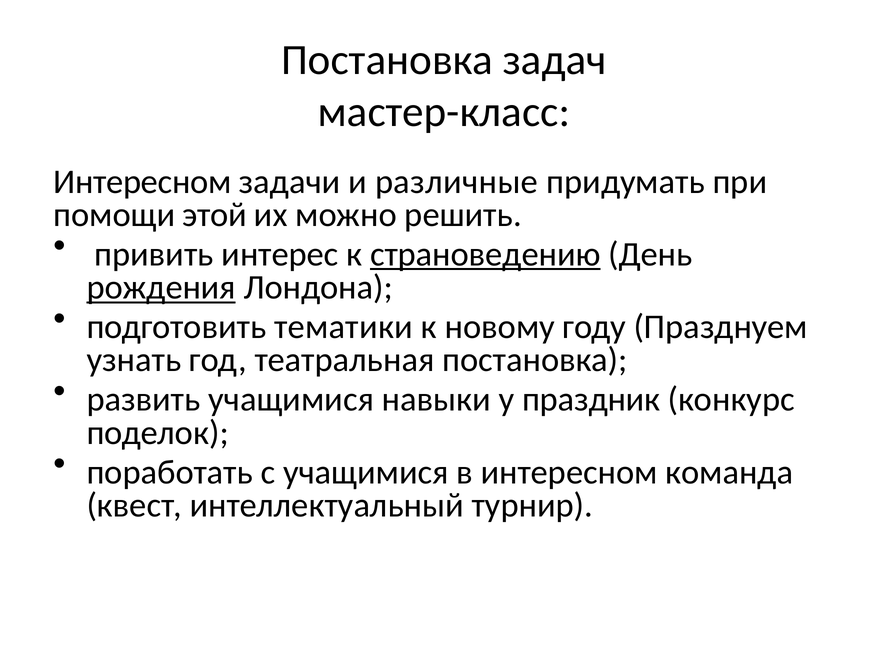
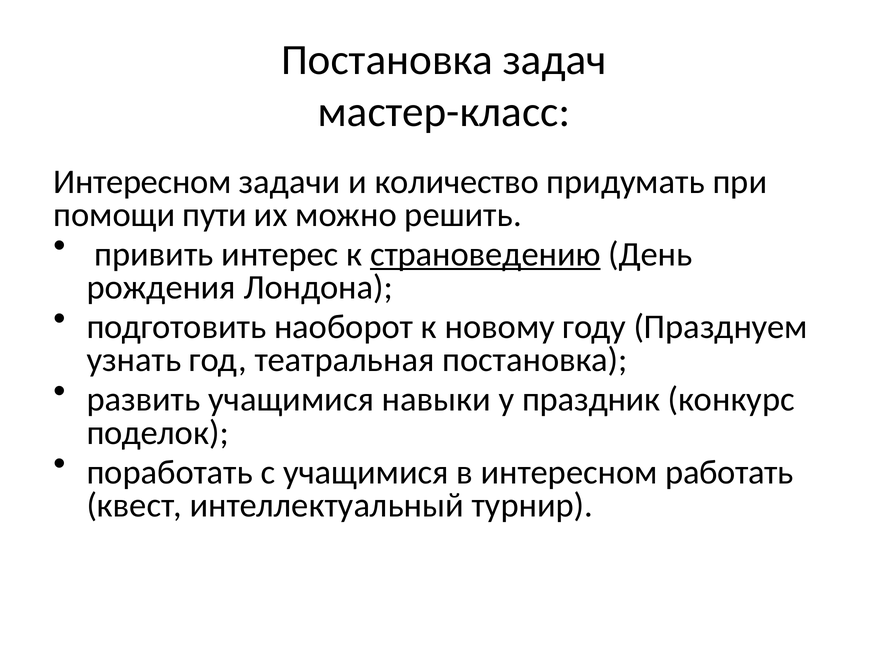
различные: различные -> количество (457, 182)
этой: этой -> пути (215, 215)
рождения underline: present -> none (161, 287)
тематики: тематики -> наоборот (344, 327)
команда: команда -> работать (729, 472)
